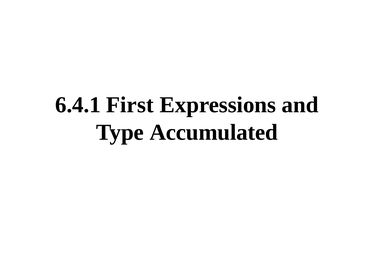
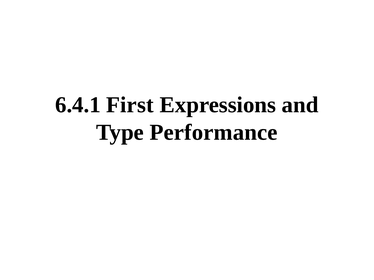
Accumulated: Accumulated -> Performance (214, 133)
